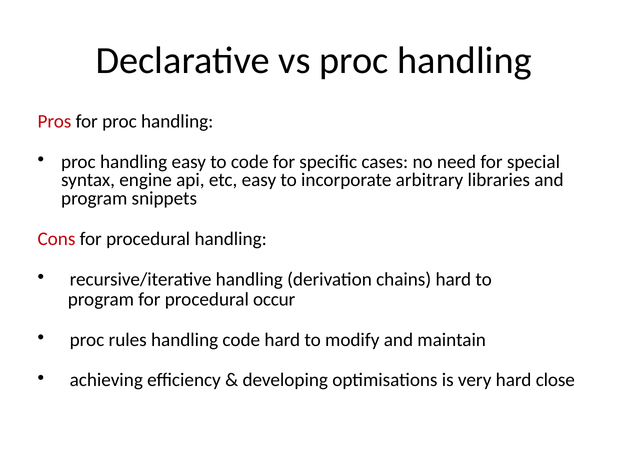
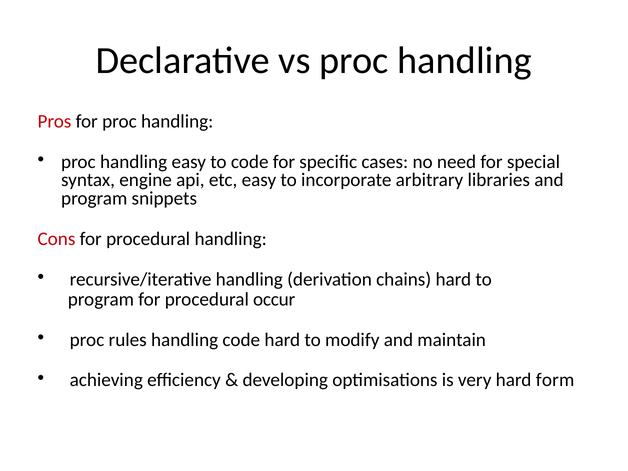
close: close -> form (555, 380)
